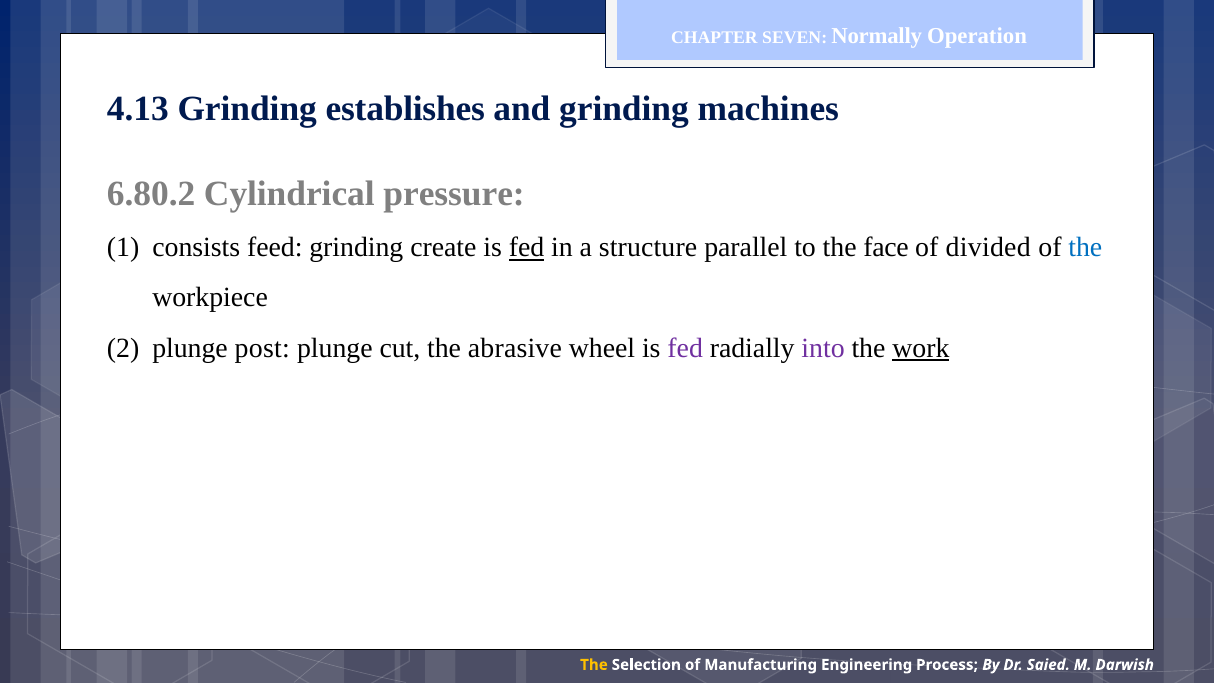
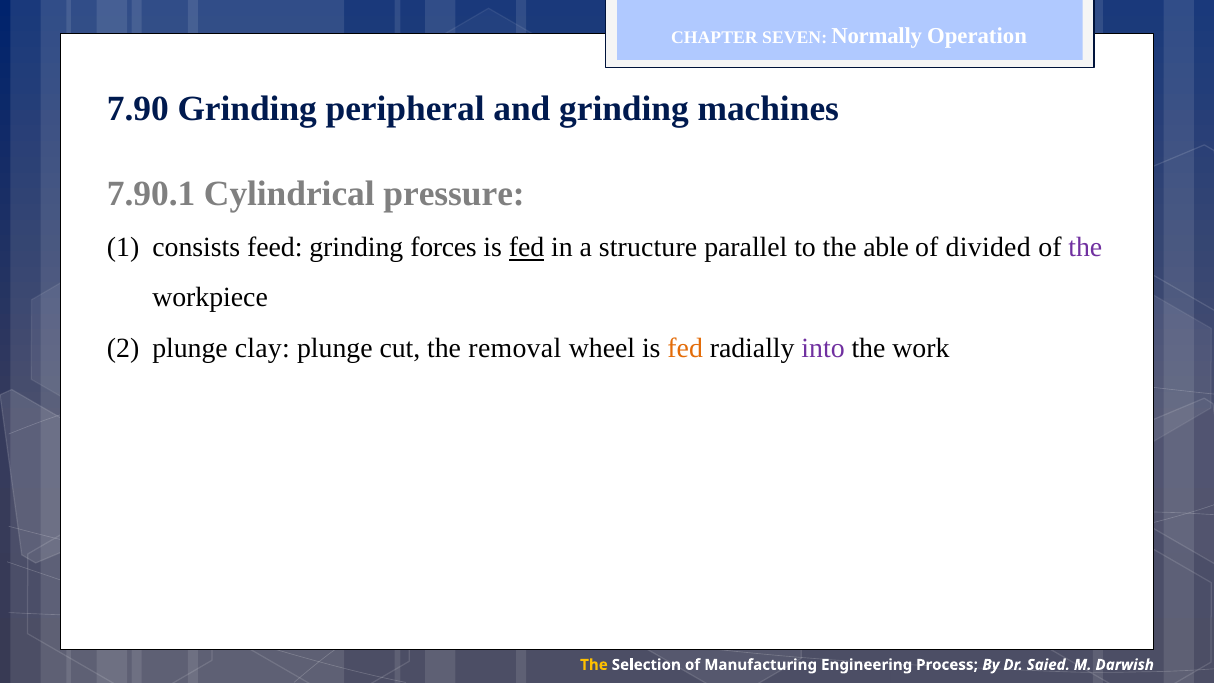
4.13: 4.13 -> 7.90 (138, 109)
establishes: establishes -> peripheral (405, 109)
6.80.2: 6.80.2 -> 7.90.1 (151, 194)
create: create -> forces (444, 248)
face: face -> able (886, 248)
the colour: blue -> purple (1085, 248)
post: post -> clay (262, 348)
abrasive: abrasive -> removal (515, 348)
fed colour: purple -> orange (685, 348)
work underline: present -> none (921, 348)
